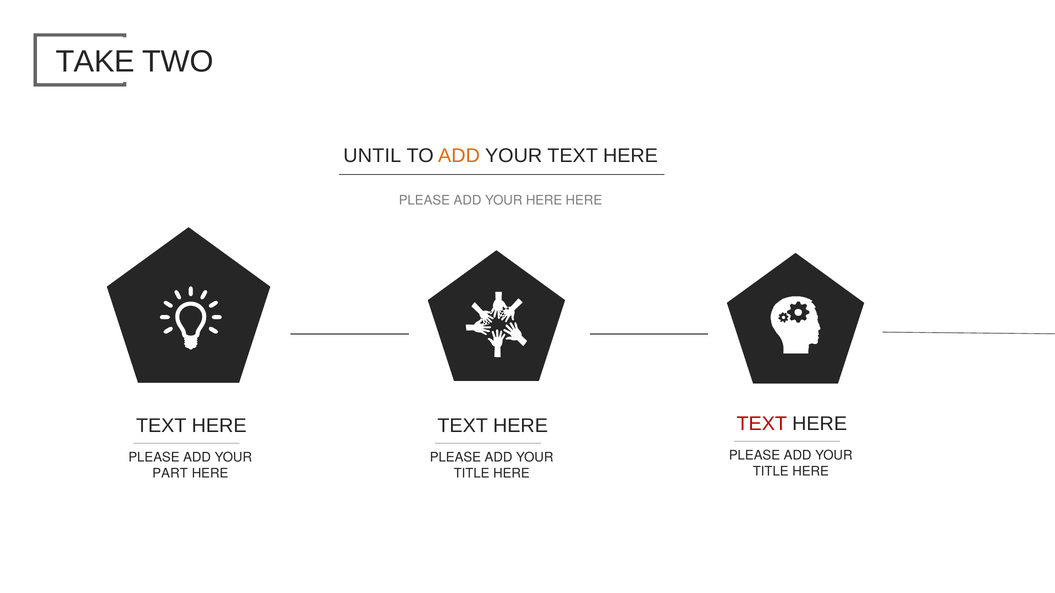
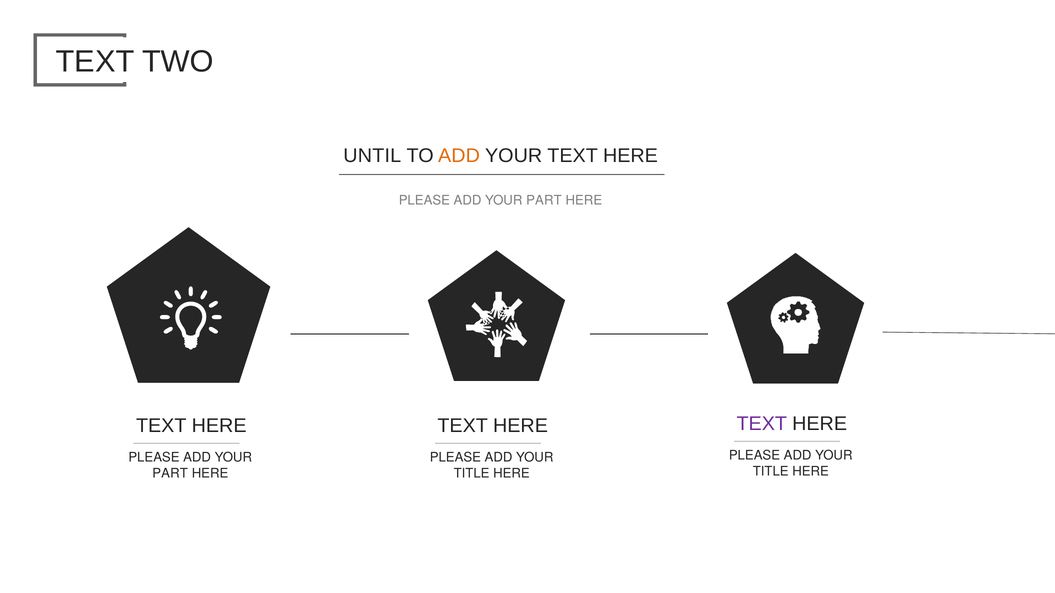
TAKE: TAKE -> TEXT (95, 62)
HERE: HERE -> PART (544, 201)
TEXT colour: red -> purple (762, 424)
